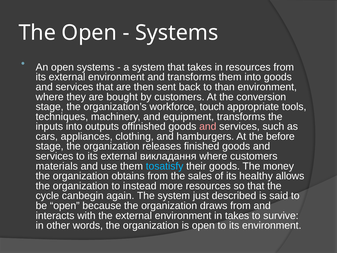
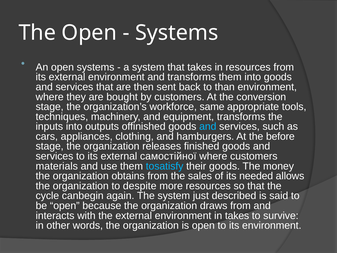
touch: touch -> same (212, 107)
and colour: pink -> light blue (208, 126)
викладання: викладання -> самостійної (168, 156)
healthy: healthy -> needed (256, 176)
instead: instead -> despite (140, 186)
